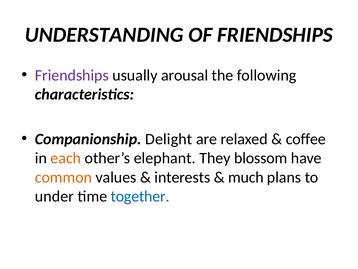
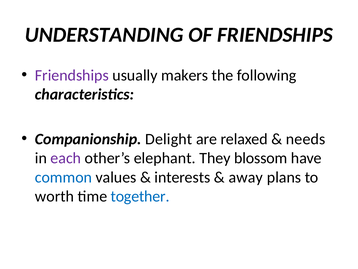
arousal: arousal -> makers (185, 75)
coffee: coffee -> needs (306, 139)
each colour: orange -> purple (66, 158)
common colour: orange -> blue (63, 177)
much: much -> away (246, 177)
under: under -> worth (54, 196)
